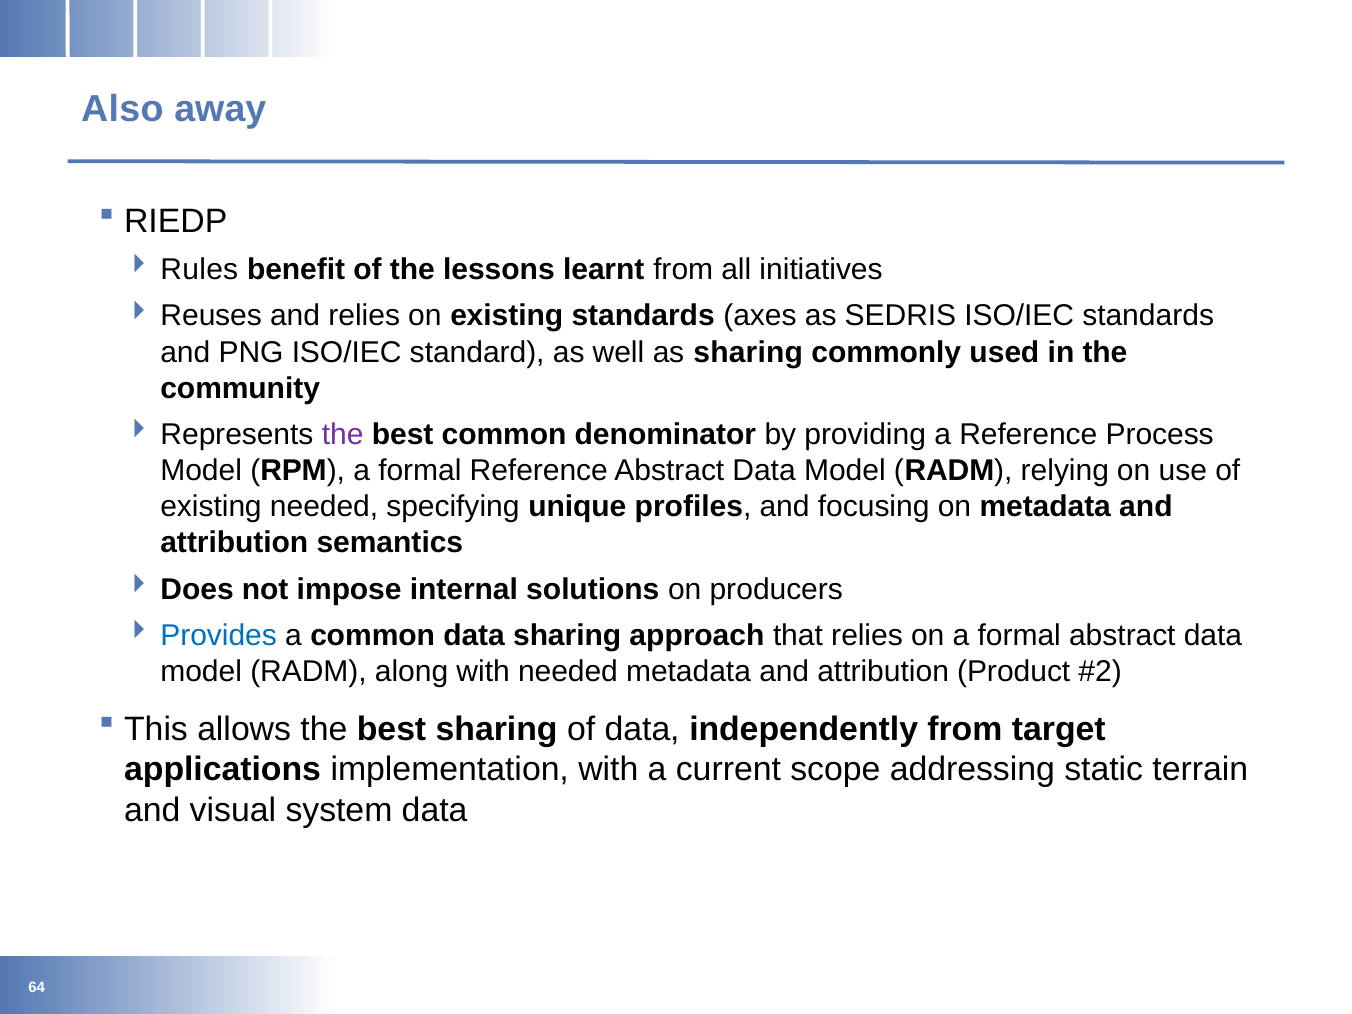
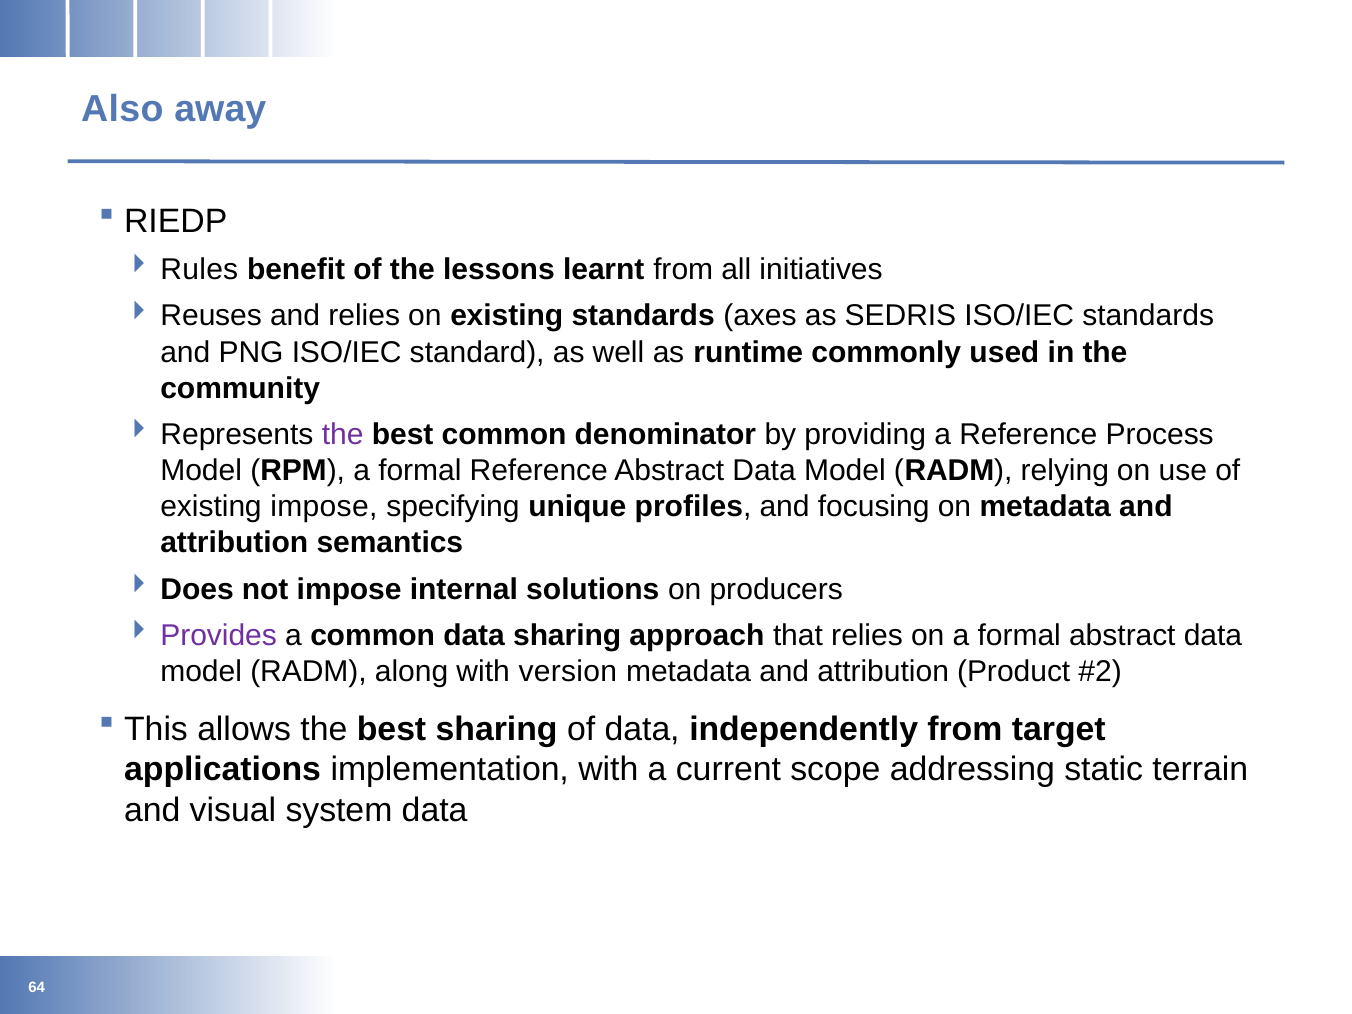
as sharing: sharing -> runtime (748, 352)
existing needed: needed -> impose (324, 507)
Provides colour: blue -> purple (219, 636)
with needed: needed -> version (568, 672)
